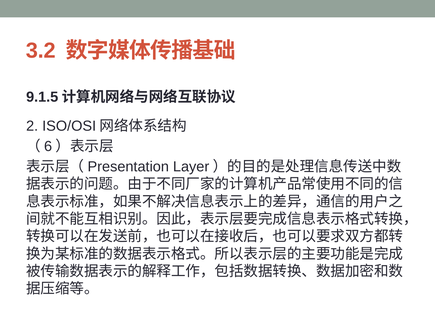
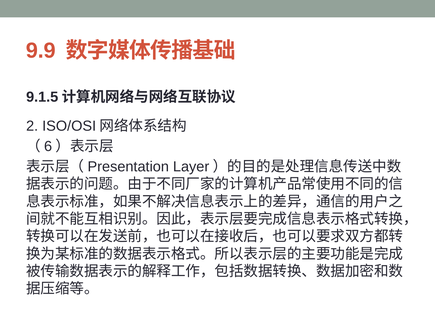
3.2: 3.2 -> 9.9 (41, 50)
